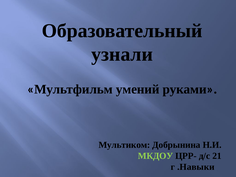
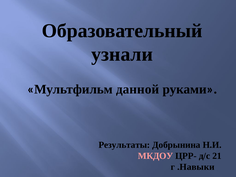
умений: умений -> данной (138, 89)
Мультиком: Мультиком -> Результаты (124, 145)
МКДОУ colour: light green -> pink (156, 156)
